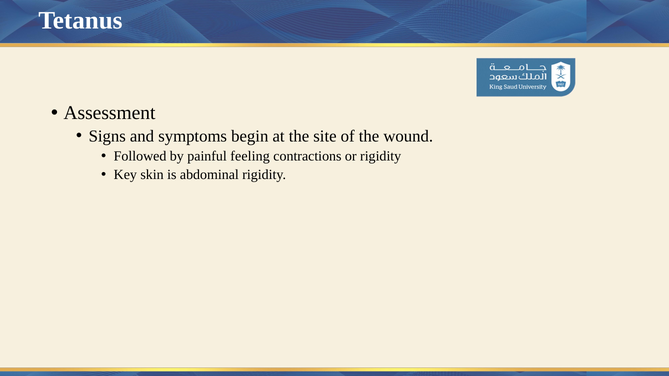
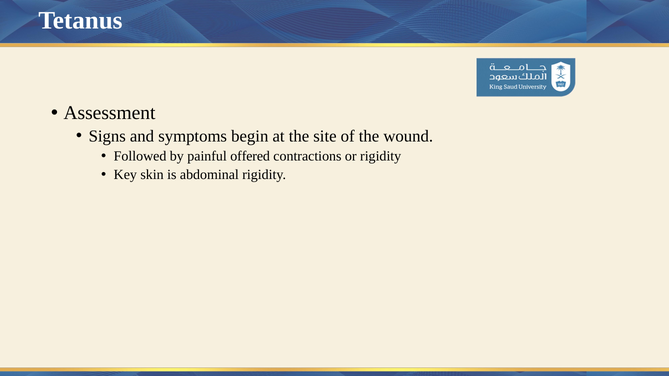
feeling: feeling -> offered (250, 156)
